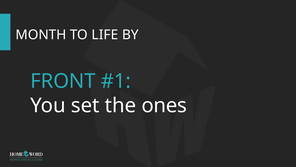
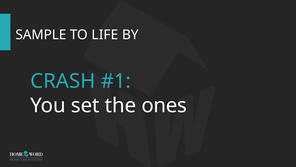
MONTH: MONTH -> SAMPLE (41, 35)
FRONT: FRONT -> CRASH (63, 81)
